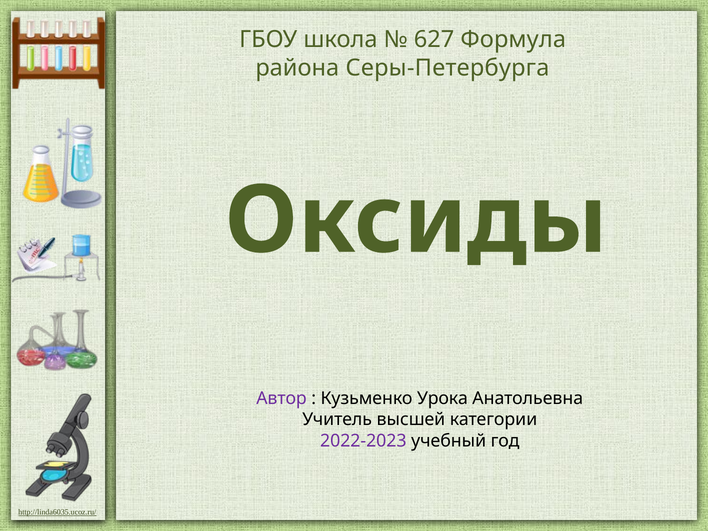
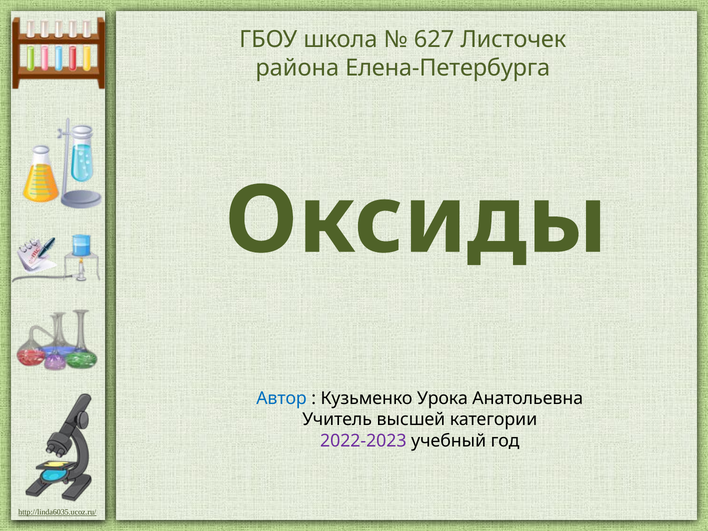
Формула: Формула -> Листочек (513, 39)
Серы-Петербурга: Серы-Петербурга -> Елена-Петербурга (448, 68)
Автор colour: purple -> blue (282, 398)
